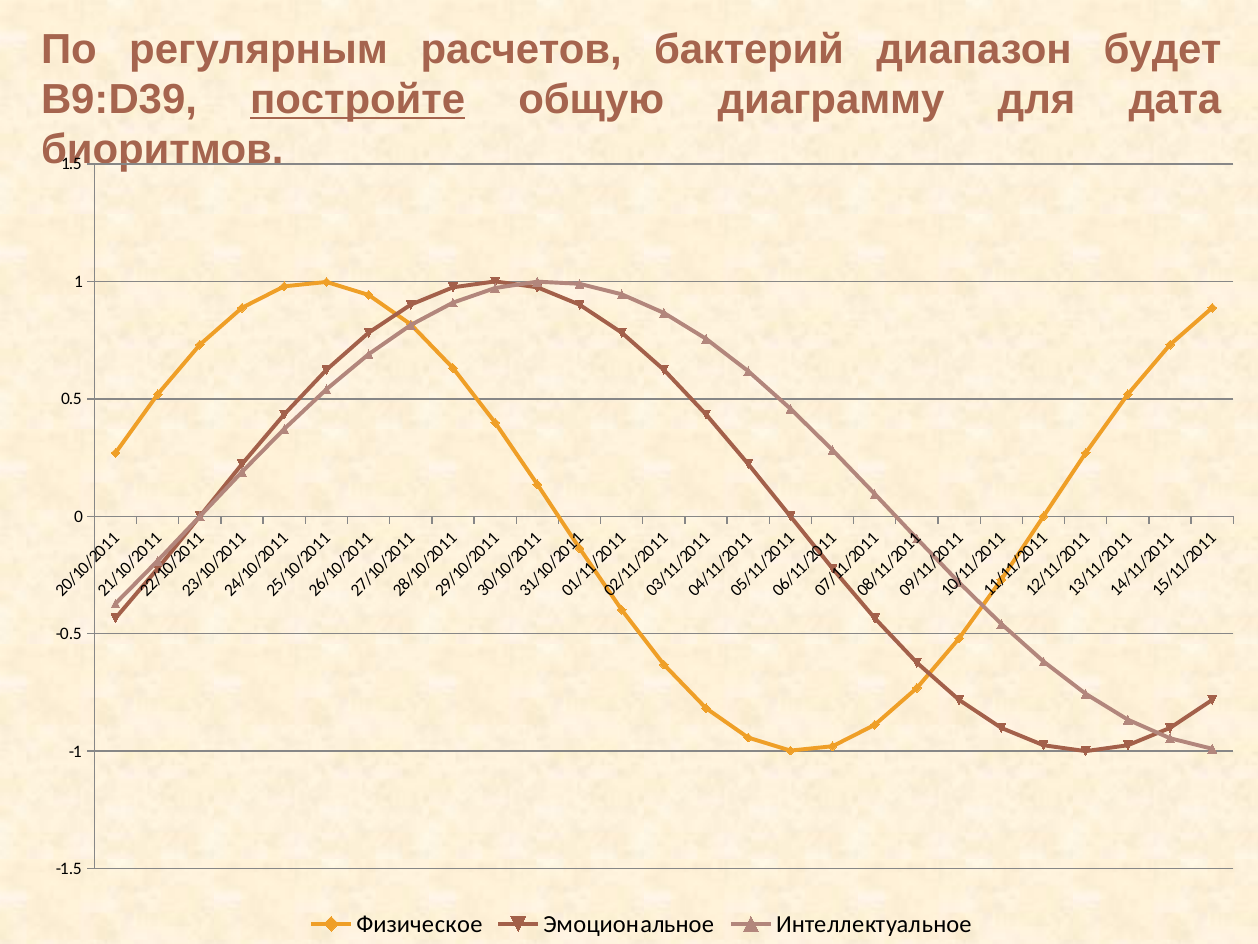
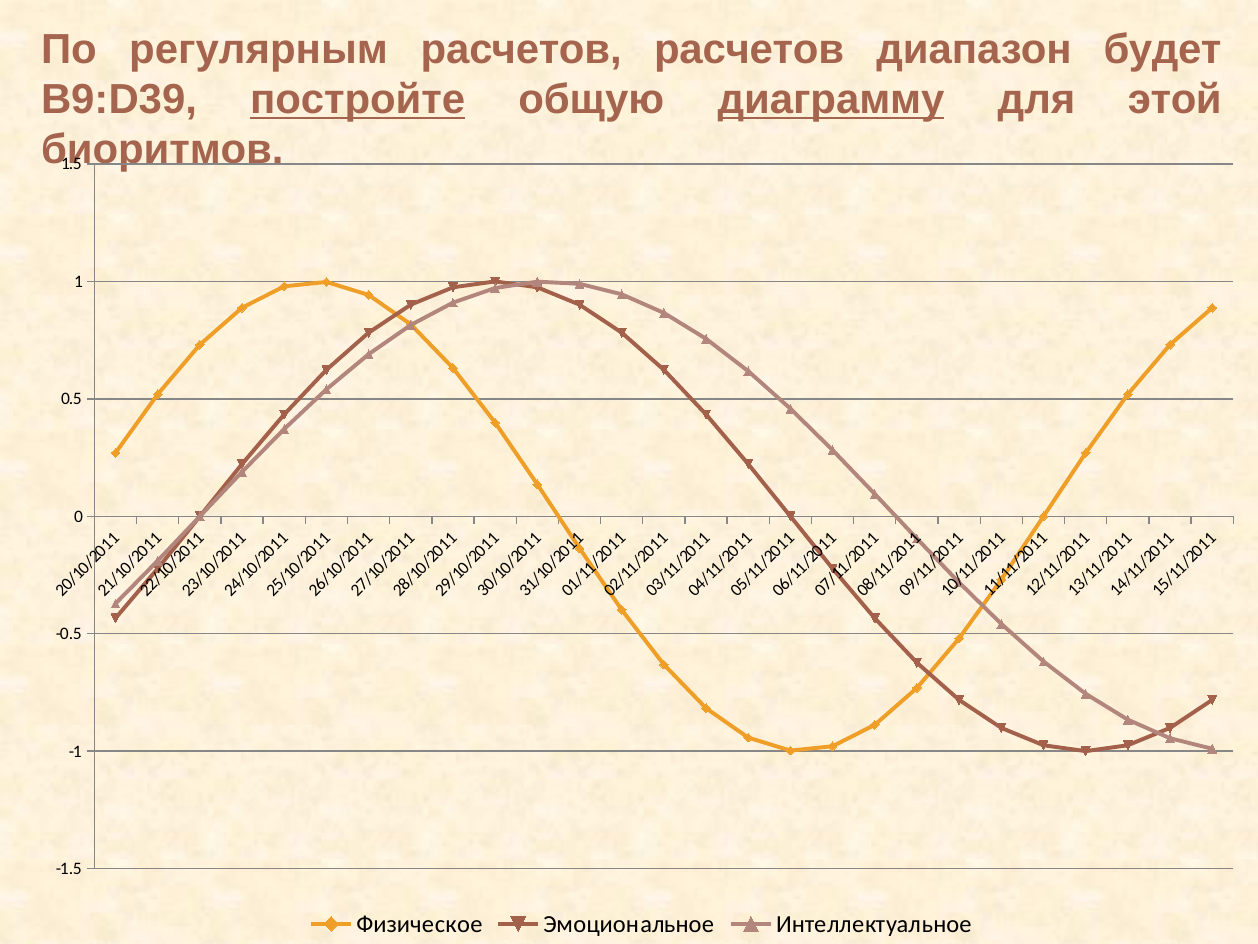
расчетов бактерий: бактерий -> расчетов (749, 49)
диаграмму underline: none -> present (831, 100)
дата: дата -> этой (1175, 100)
